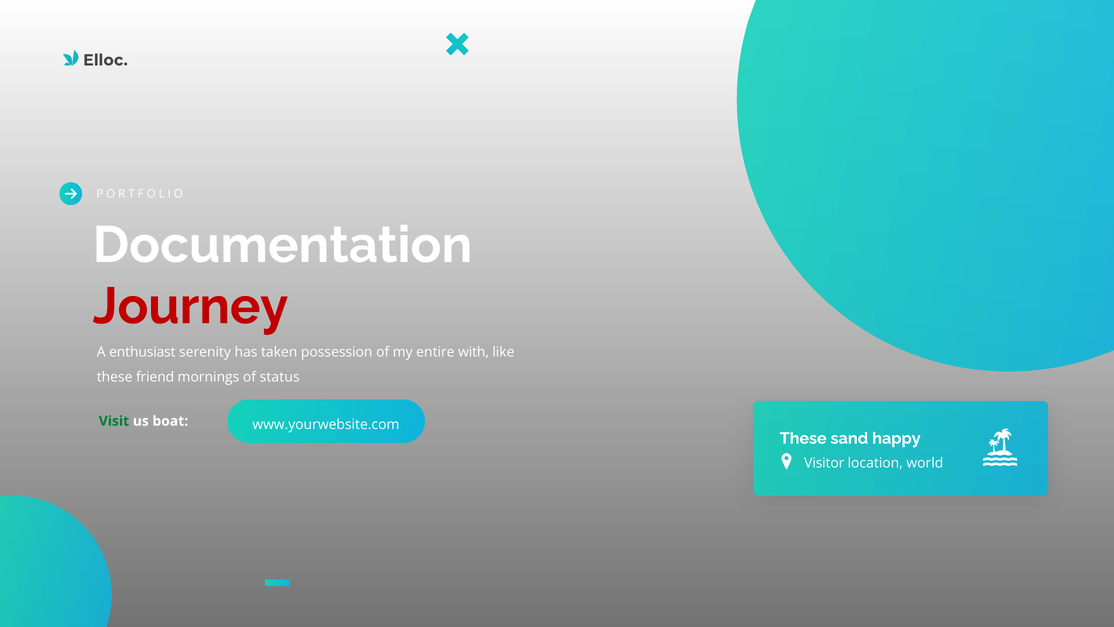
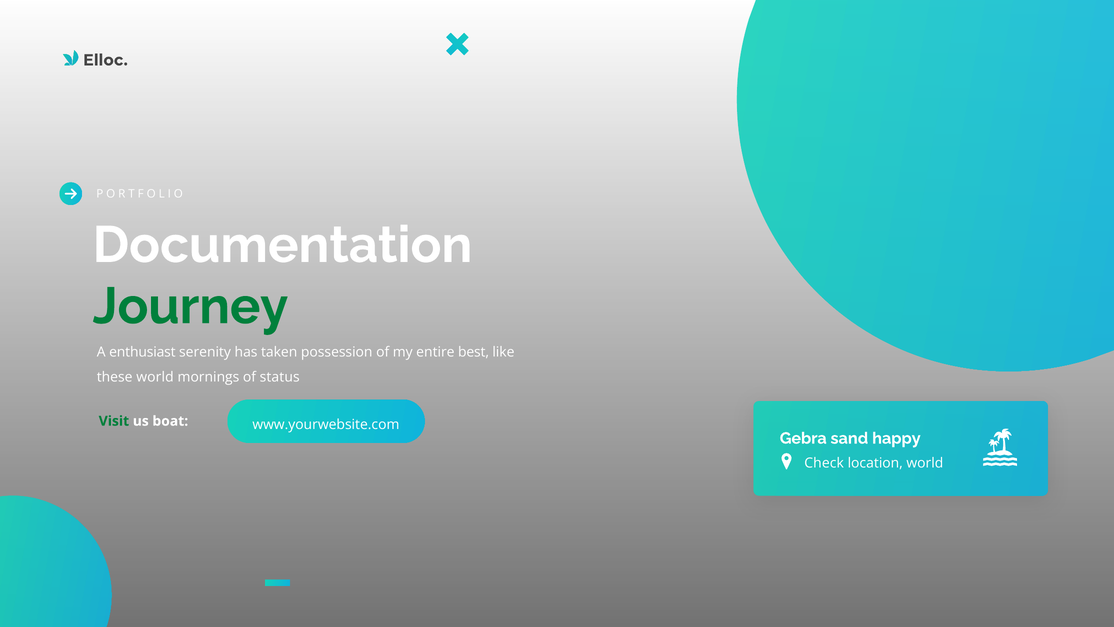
Journey colour: red -> green (190, 306)
with: with -> best (474, 352)
these friend: friend -> world (155, 377)
These: These -> Gebra (803, 438)
Visitor: Visitor -> Check (824, 463)
